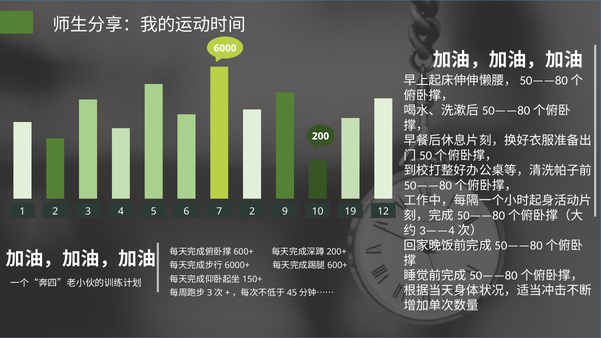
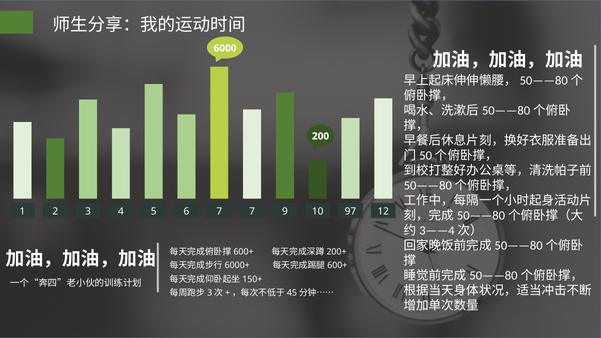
7 2: 2 -> 7 (252, 211)
19: 19 -> 97 (350, 211)
